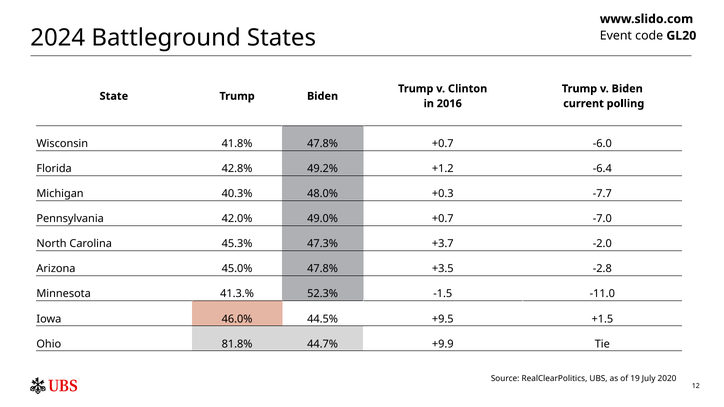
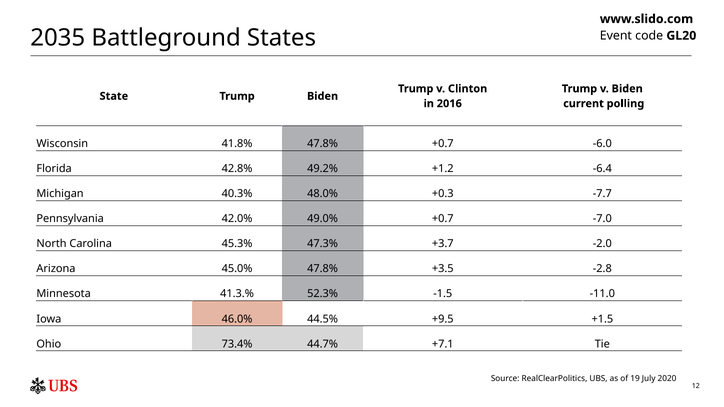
2024: 2024 -> 2035 (58, 38)
81.8%: 81.8% -> 73.4% (237, 344)
+9.9: +9.9 -> +7.1 (443, 344)
